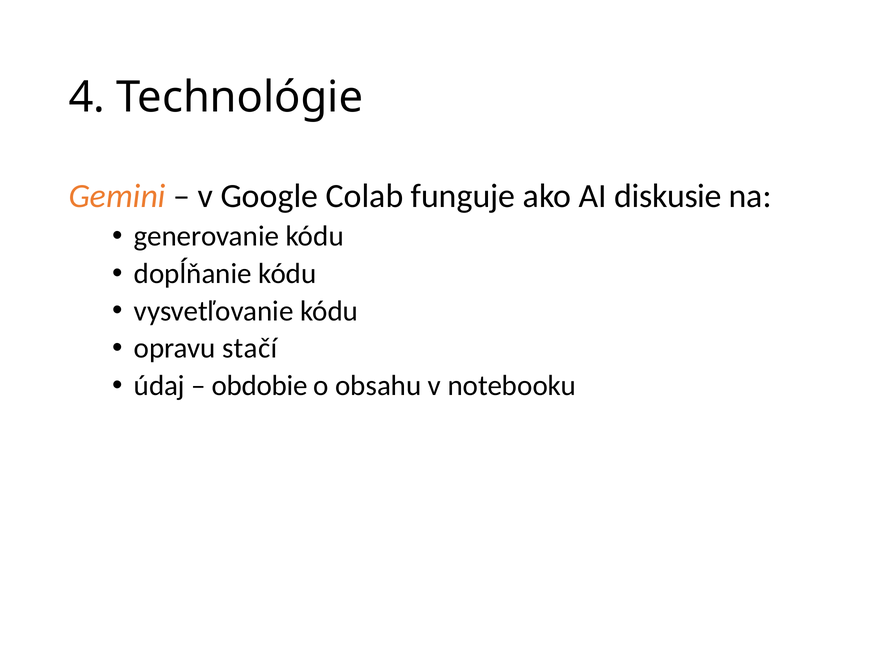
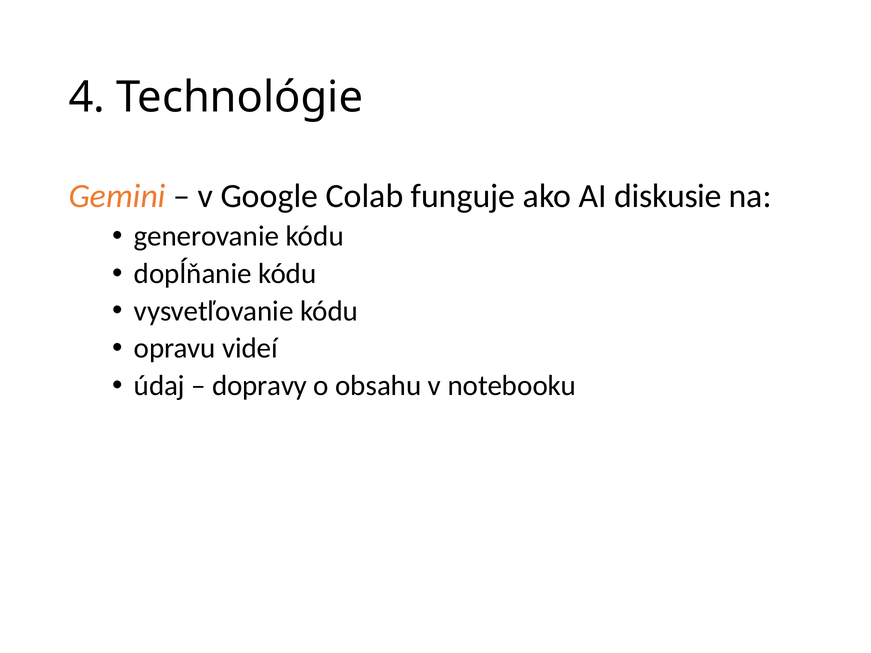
stačí: stačí -> videí (250, 349)
obdobie: obdobie -> dopravy (260, 386)
